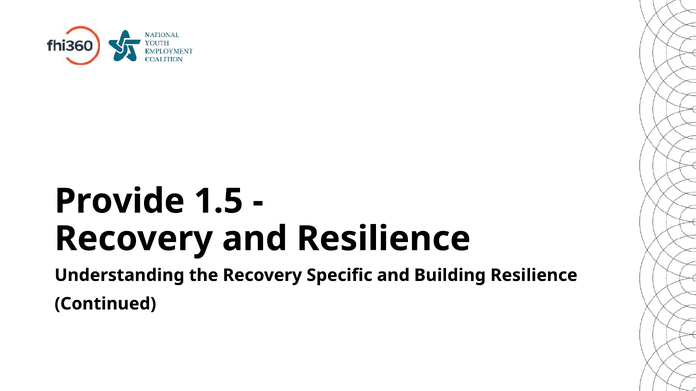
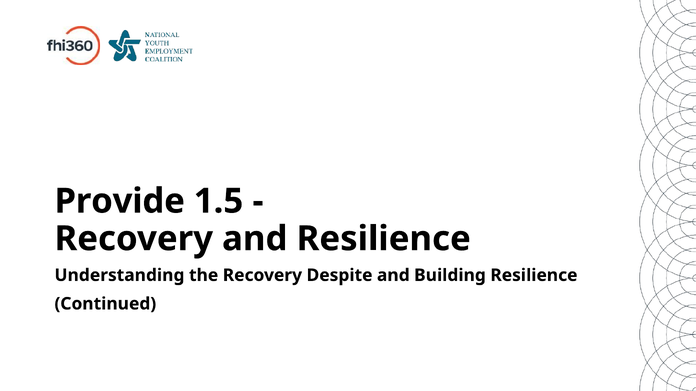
Specific: Specific -> Despite (340, 276)
